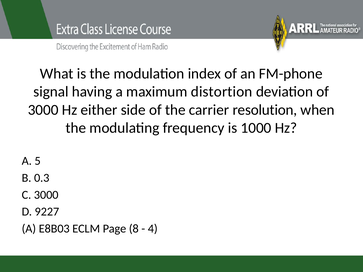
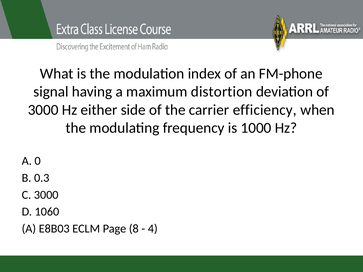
resolution: resolution -> efficiency (265, 110)
5: 5 -> 0 (38, 161)
9227: 9227 -> 1060 (47, 212)
